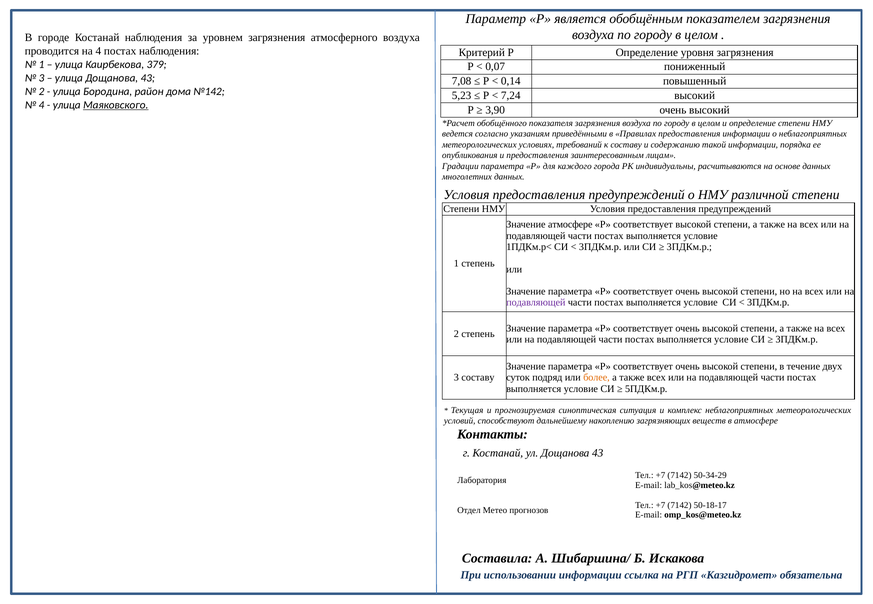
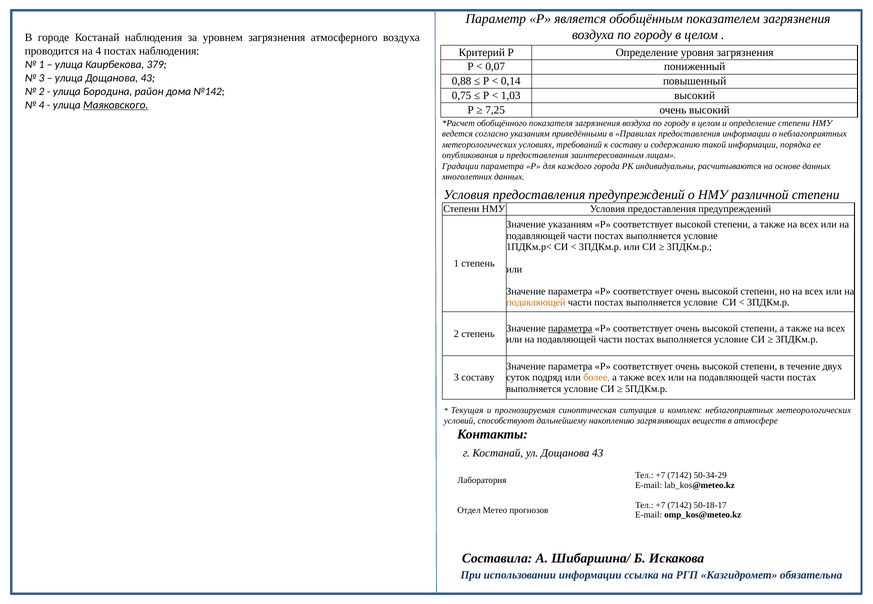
7,08: 7,08 -> 0,88 (462, 81)
5,23: 5,23 -> 0,75 (462, 96)
7,24: 7,24 -> 1,03 (511, 96)
3,90: 3,90 -> 7,25 (495, 110)
Значение атмосфере: атмосфере -> указаниям (570, 225)
подавляющей colour: purple -> orange (536, 303)
параметра underline: none -> present (570, 329)
